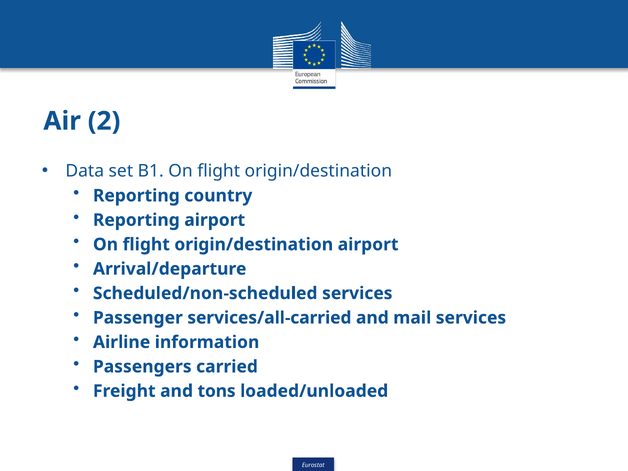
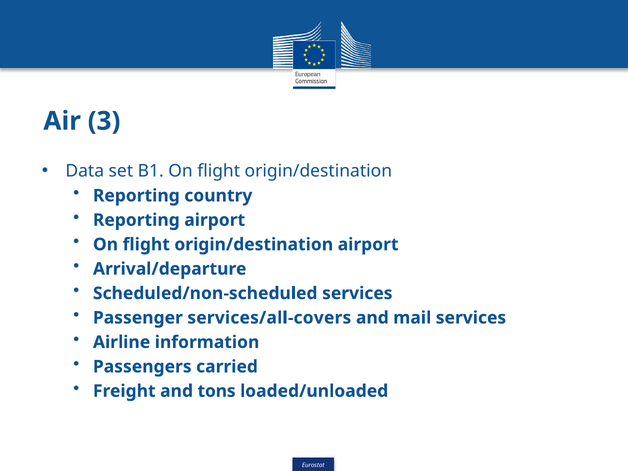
2: 2 -> 3 (104, 121)
services/all-carried: services/all-carried -> services/all-covers (269, 318)
